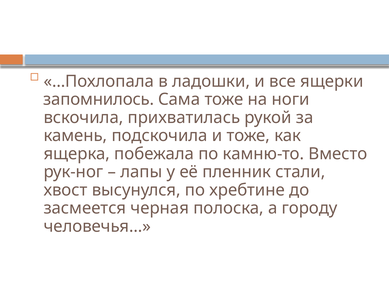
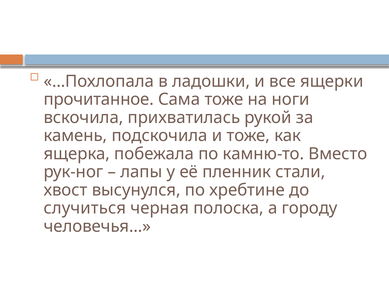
запомнилось: запомнилось -> прочитанное (99, 99)
засмеется: засмеется -> случиться (85, 208)
